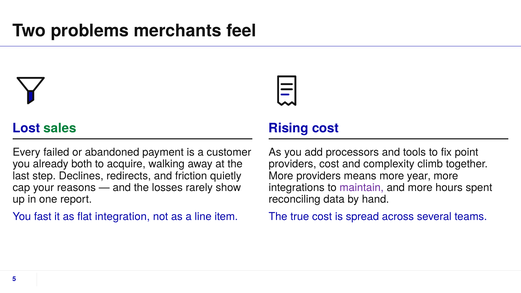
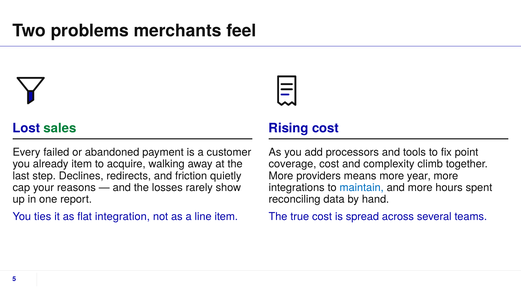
already both: both -> item (82, 164)
providers: providers -> coverage (292, 164)
maintain colour: purple -> blue (362, 188)
fast: fast -> ties (43, 216)
